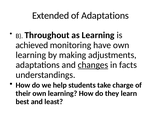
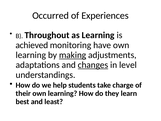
Extended: Extended -> Occurred (51, 16)
of Adaptations: Adaptations -> Experiences (105, 16)
making underline: none -> present (73, 55)
facts: facts -> level (128, 65)
